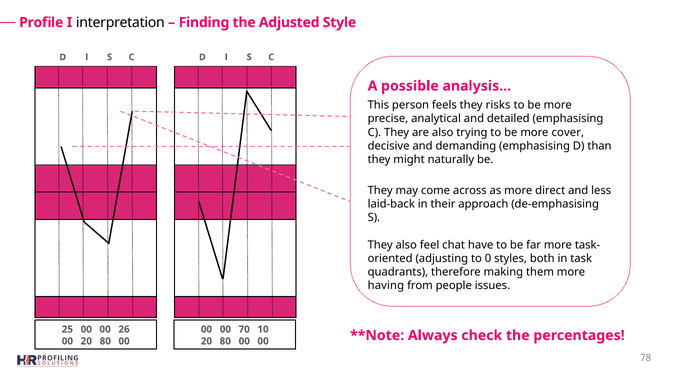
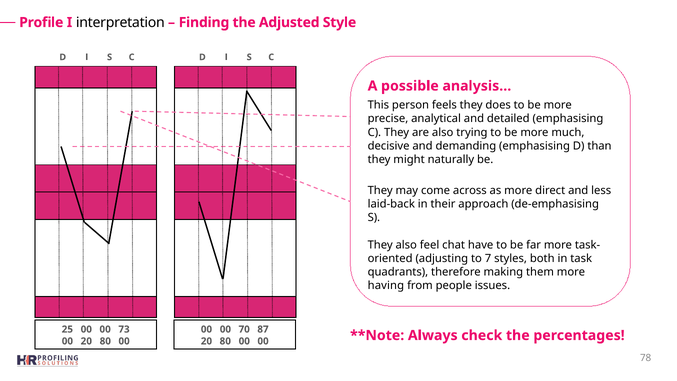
risks: risks -> does (498, 105)
cover: cover -> much (568, 132)
0: 0 -> 7 (488, 258)
26: 26 -> 73 (124, 329)
10: 10 -> 87 (263, 329)
